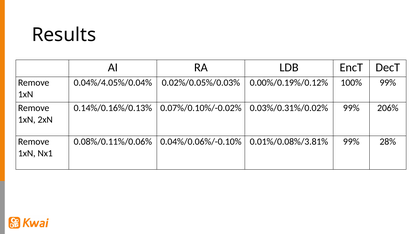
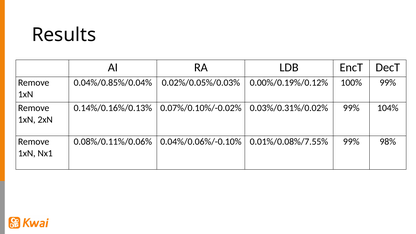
0.04%/4.05%/0.04%: 0.04%/4.05%/0.04% -> 0.04%/0.85%/0.04% (113, 83)
206%: 206% -> 104% (388, 108)
0.01%/0.08%/3.81%: 0.01%/0.08%/3.81% -> 0.01%/0.08%/7.55% (289, 142)
28%: 28% -> 98% (388, 142)
